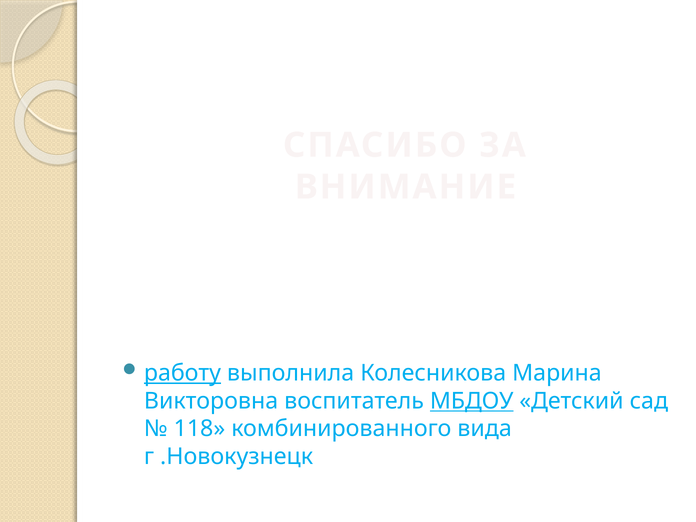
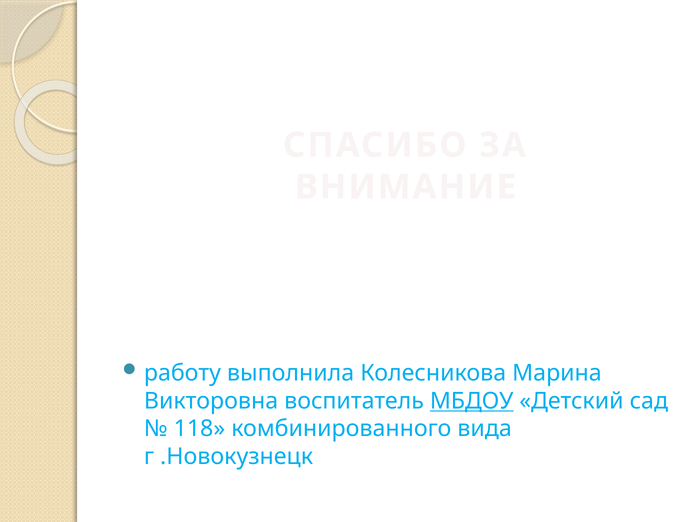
работу underline: present -> none (182, 373)
